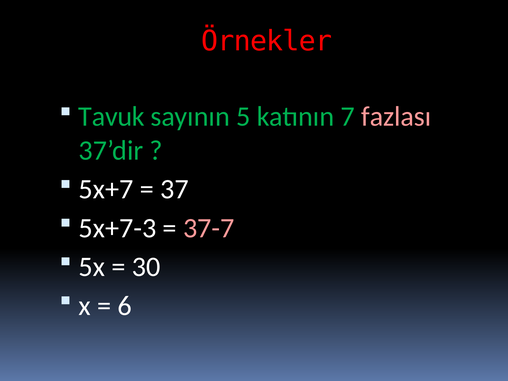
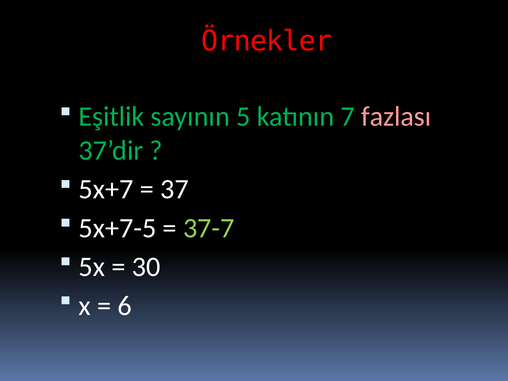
Tavuk: Tavuk -> Eşitlik (111, 117)
5x+7-3: 5x+7-3 -> 5x+7-5 (117, 228)
37-7 colour: pink -> light green (209, 228)
